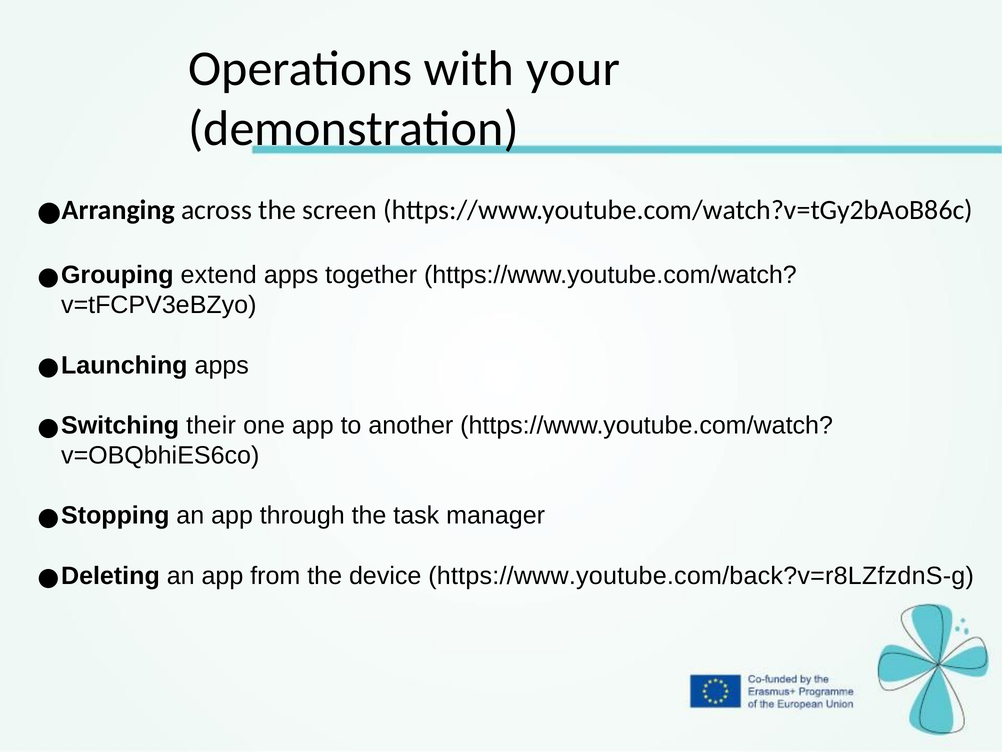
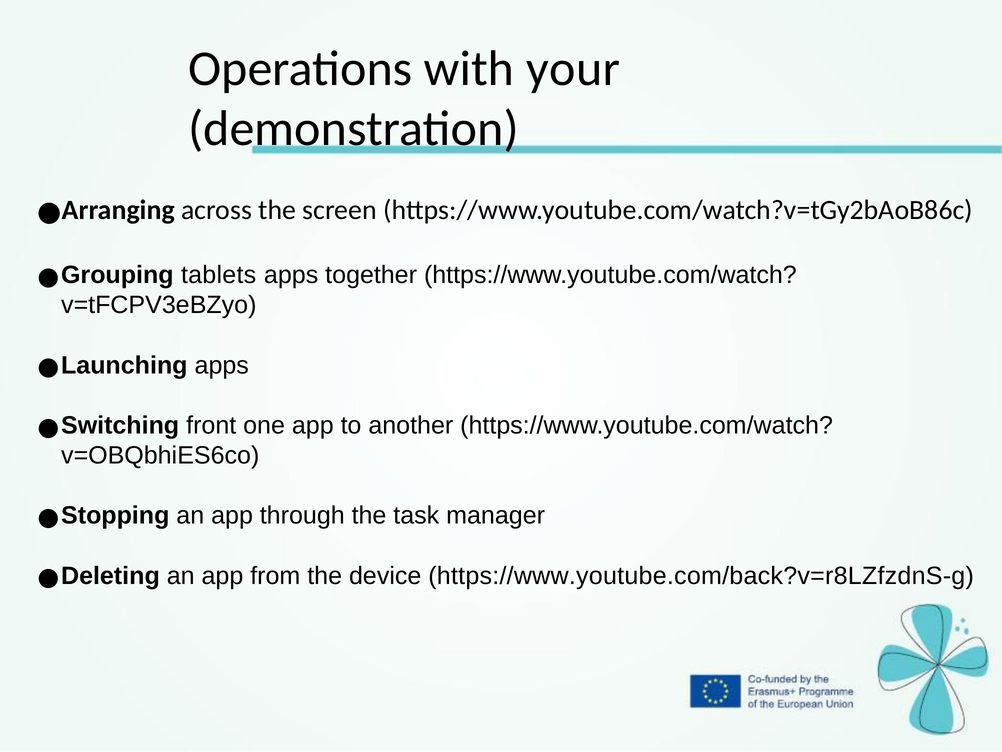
extend: extend -> tablets (219, 275)
their: their -> front (211, 425)
